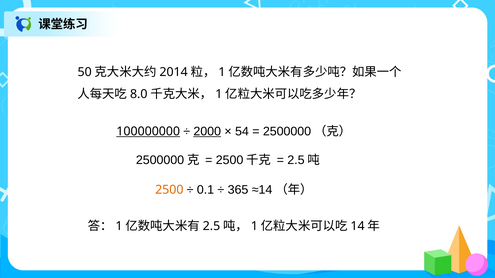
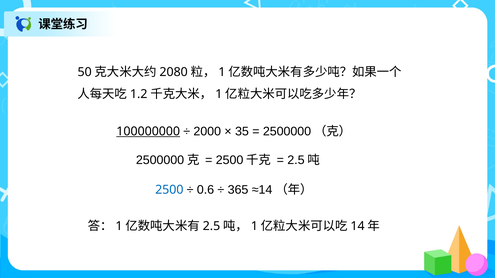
2014: 2014 -> 2080 (174, 72)
8.0: 8.0 -> 1.2 (139, 94)
2000 underline: present -> none (207, 132)
54: 54 -> 35 (242, 132)
2500 colour: orange -> blue (169, 190)
0.1: 0.1 -> 0.6 (205, 190)
